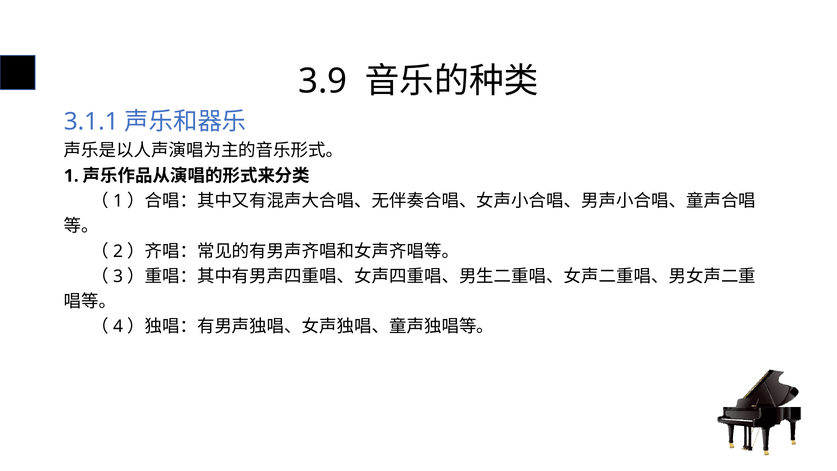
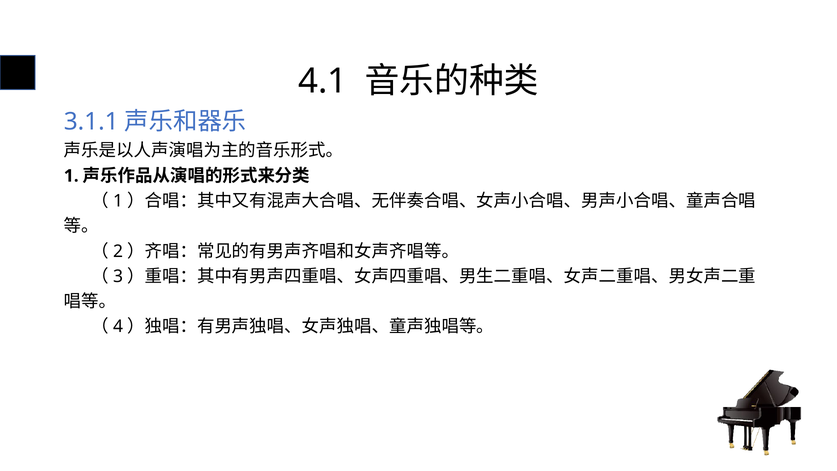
3.9: 3.9 -> 4.1 (323, 81)
